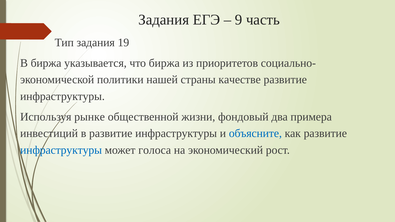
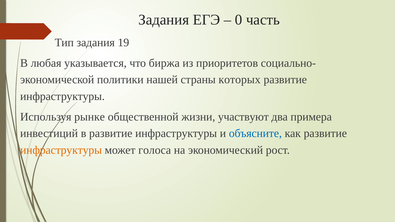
9: 9 -> 0 (239, 20)
В биржа: биржа -> любая (46, 63)
качестве: качестве -> которых (240, 80)
фондовый: фондовый -> участвуют (243, 117)
инфраструктуры colour: blue -> orange (61, 150)
